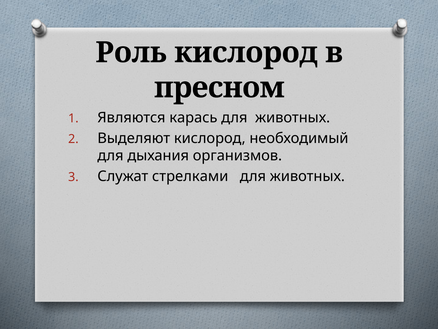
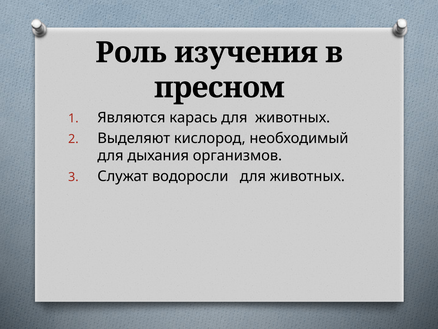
Роль кислород: кислород -> изучения (246, 52)
стрелками: стрелками -> водоросли (190, 176)
